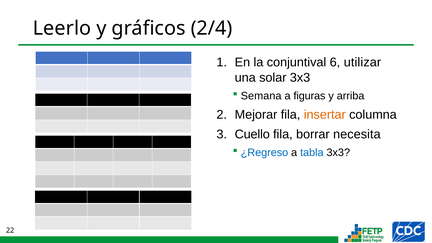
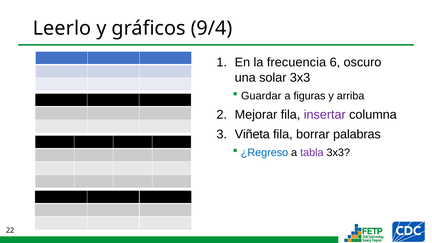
2/4: 2/4 -> 9/4 (212, 28)
conjuntival: conjuntival -> frecuencia (296, 62)
utilizar: utilizar -> oscuro (363, 62)
Semana: Semana -> Guardar (261, 96)
insertar colour: orange -> purple (325, 115)
Cuello: Cuello -> Viñeta (252, 134)
necesita: necesita -> palabras (357, 134)
tabla colour: blue -> purple (312, 153)
